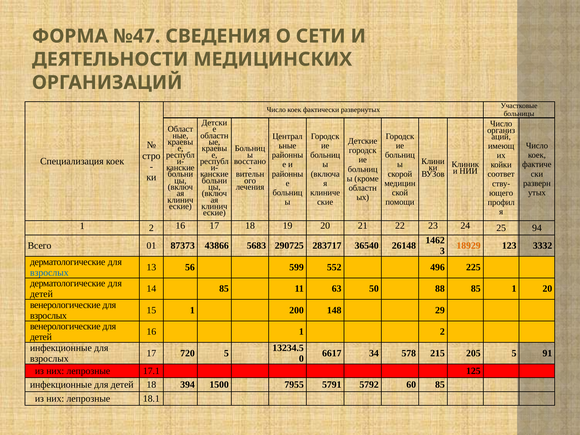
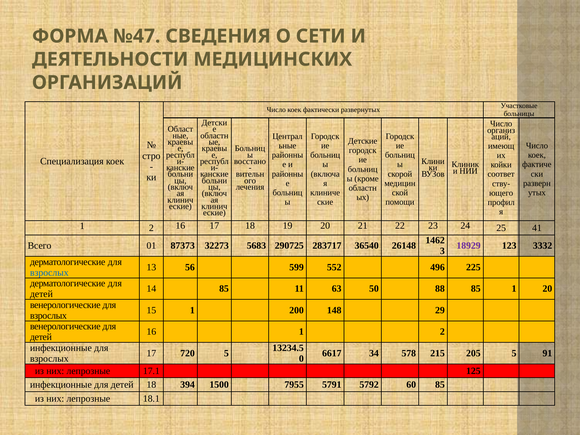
94: 94 -> 41 (537, 228)
43866: 43866 -> 32273 (217, 246)
18929 colour: orange -> purple (469, 246)
